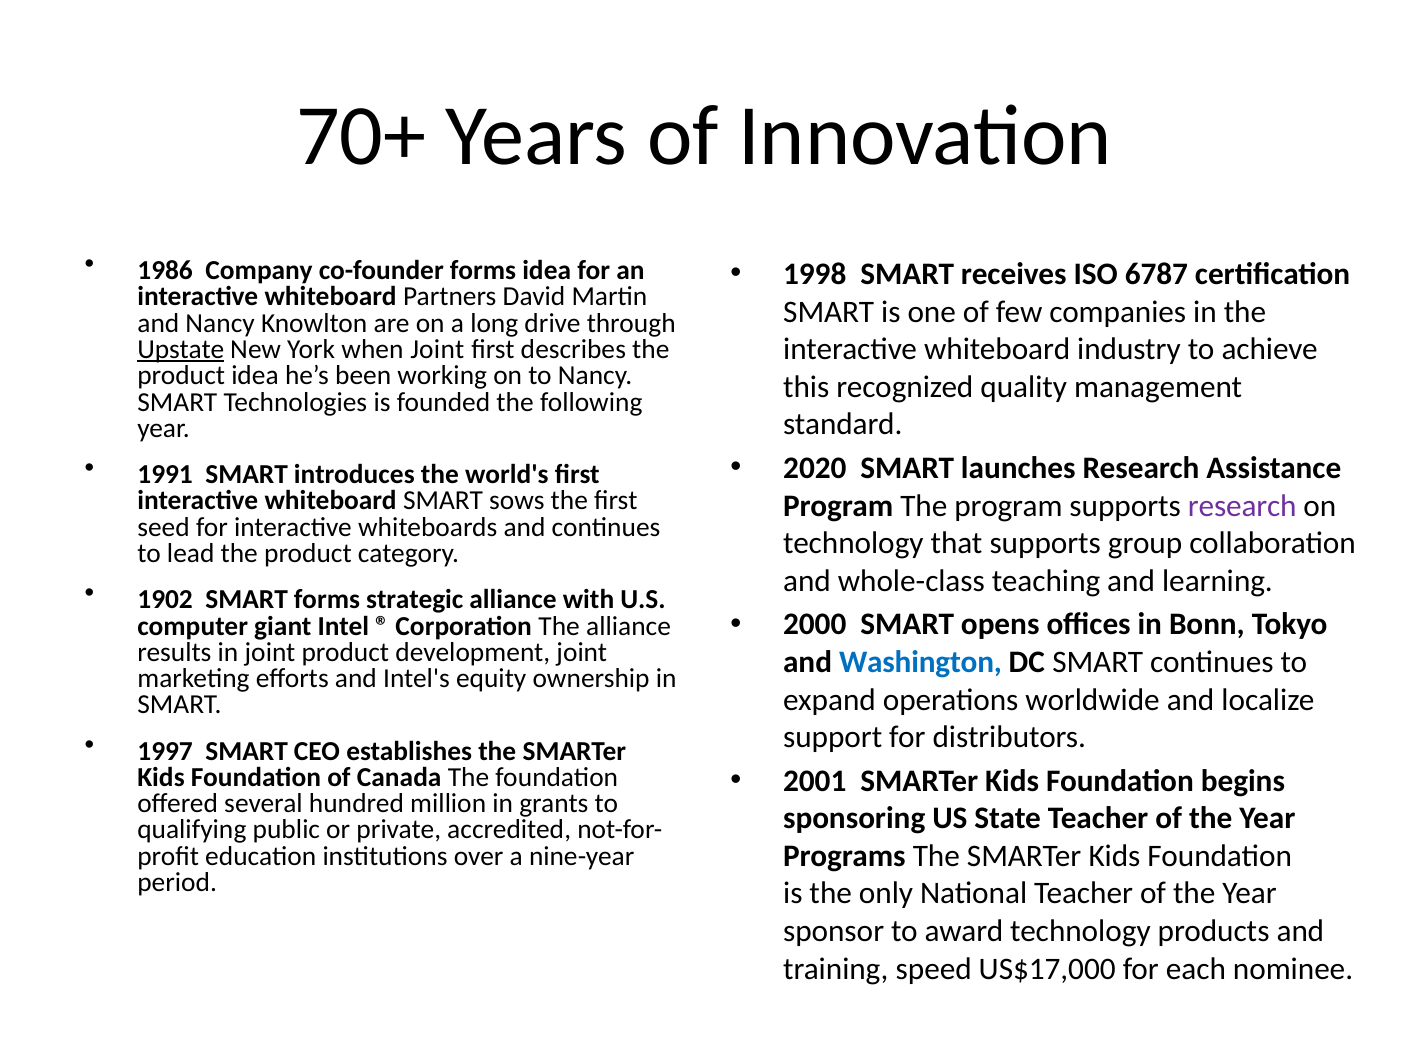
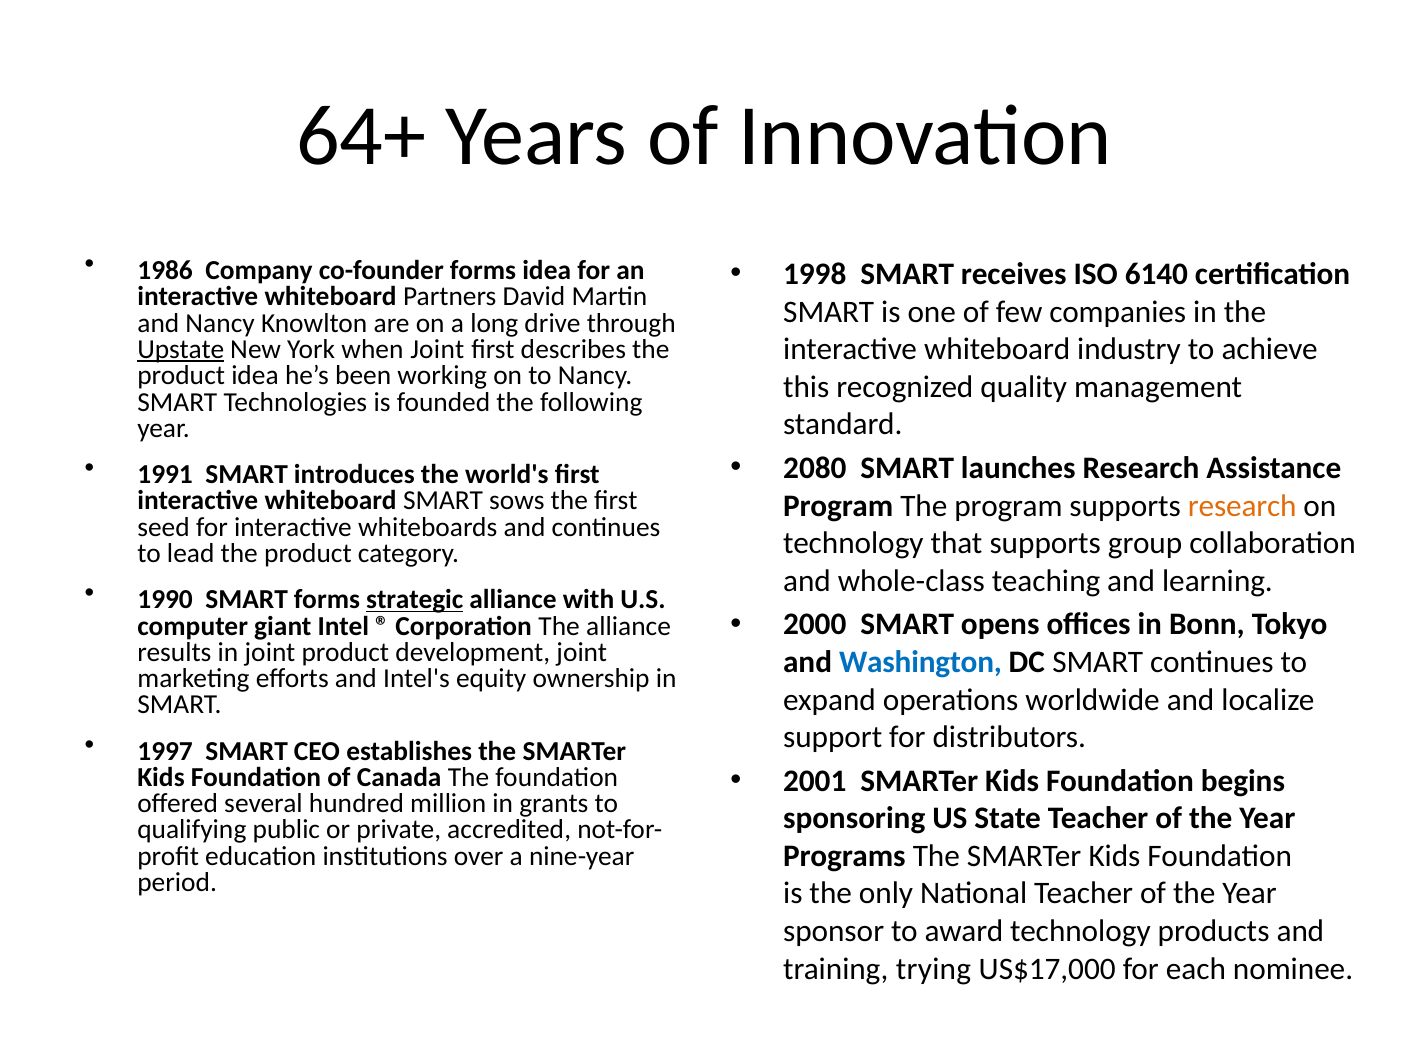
70+: 70+ -> 64+ (361, 136)
6787: 6787 -> 6140 (1156, 275)
2020: 2020 -> 2080 (815, 469)
research colour: purple -> orange (1242, 506)
1902: 1902 -> 1990 (165, 600)
strategic underline: none -> present (415, 600)
speed: speed -> trying (934, 969)
